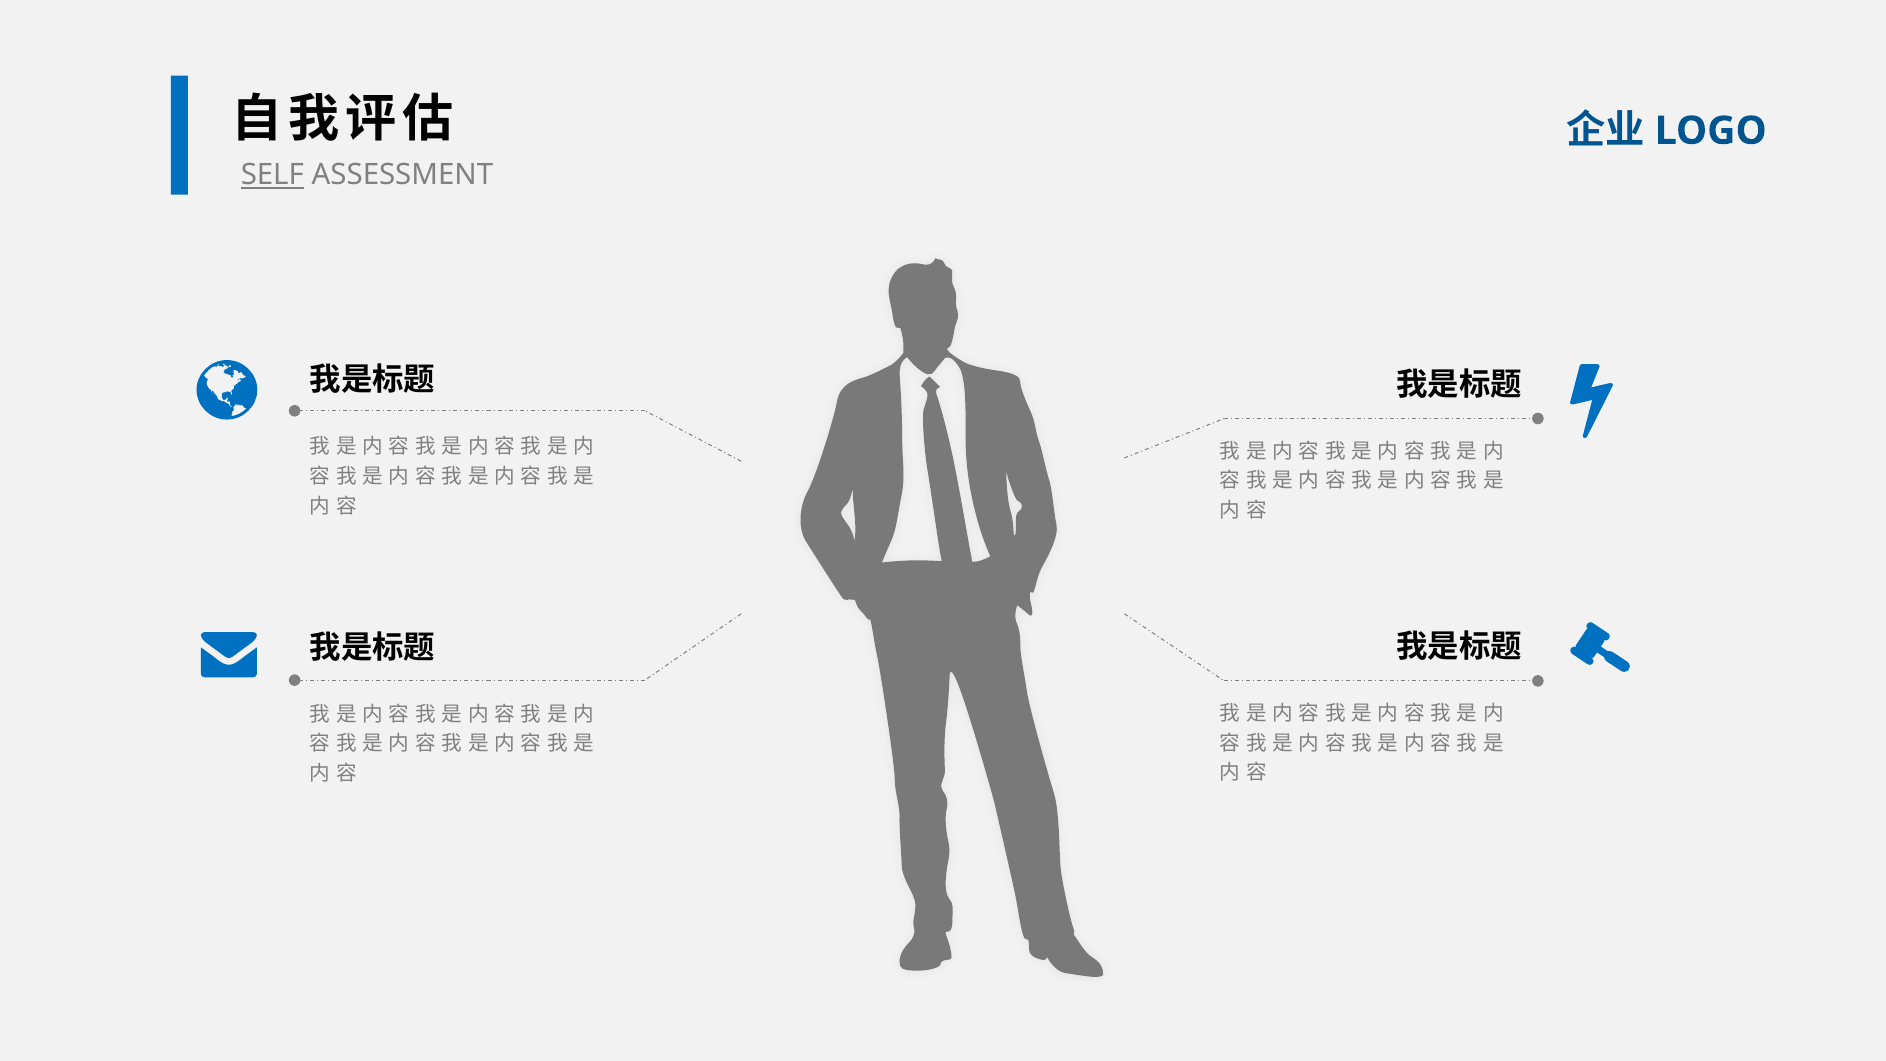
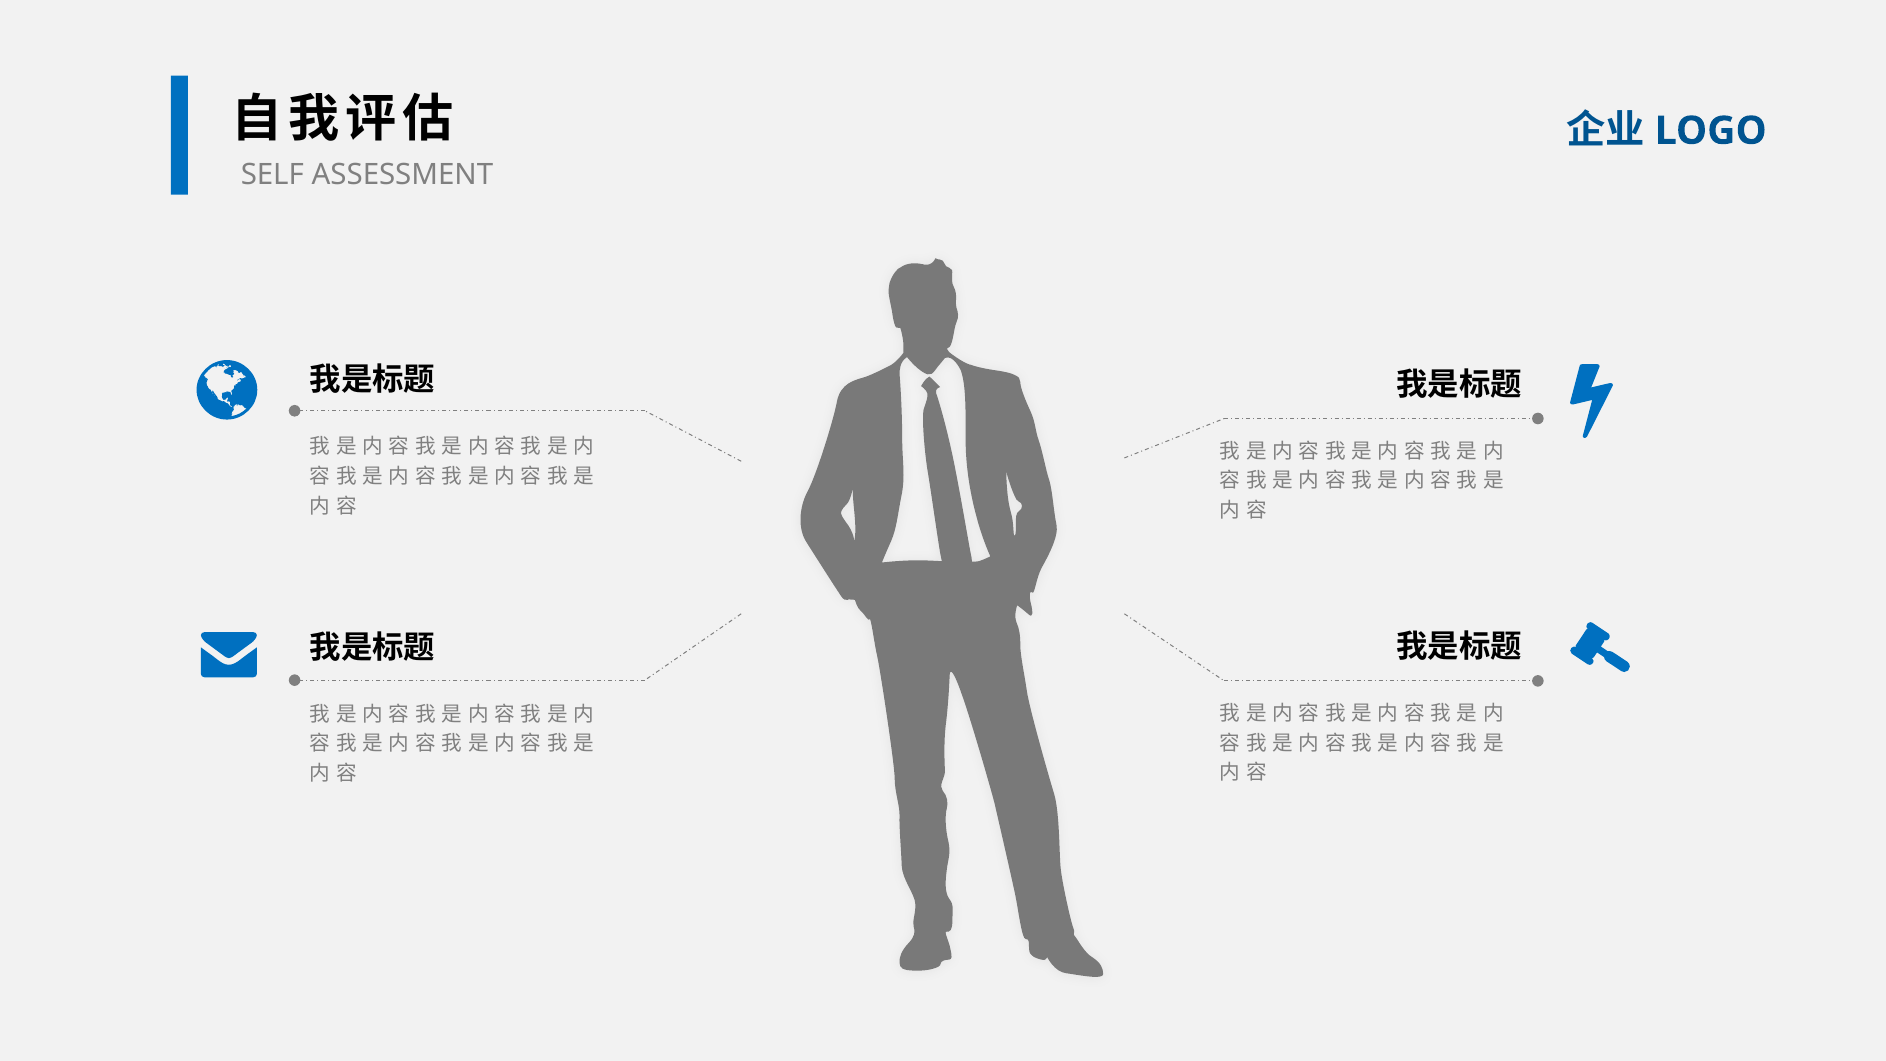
SELF underline: present -> none (272, 175)
